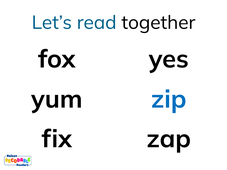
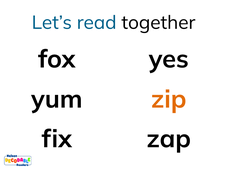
zip colour: blue -> orange (169, 99)
